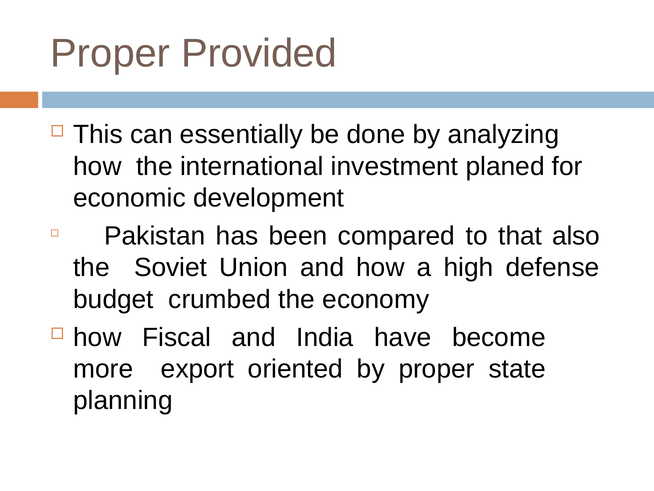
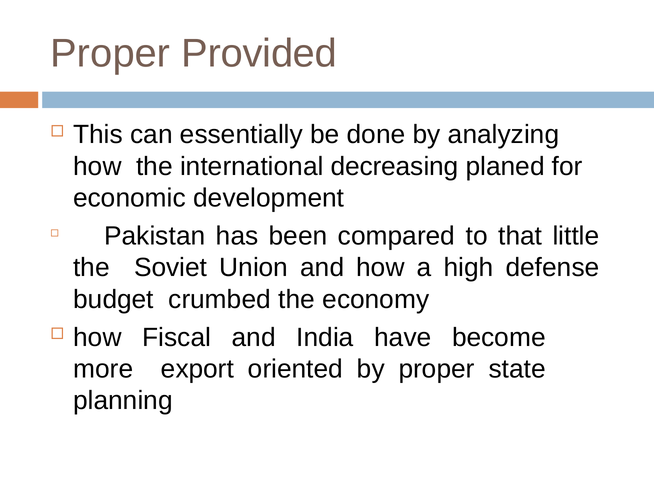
investment: investment -> decreasing (395, 166)
also: also -> little (576, 236)
